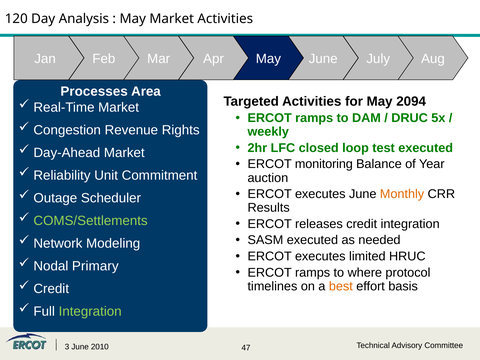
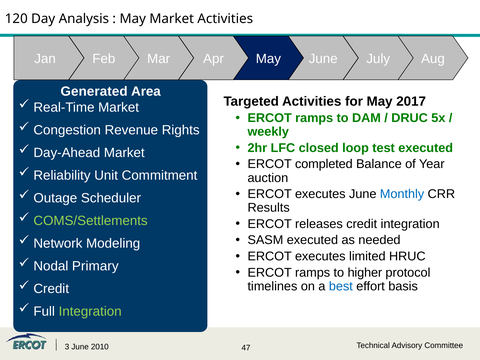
Processes: Processes -> Generated (94, 91)
2094: 2094 -> 2017 (411, 101)
monitoring: monitoring -> completed (324, 164)
Monthly colour: orange -> blue (402, 194)
where: where -> higher (365, 273)
best colour: orange -> blue (341, 286)
